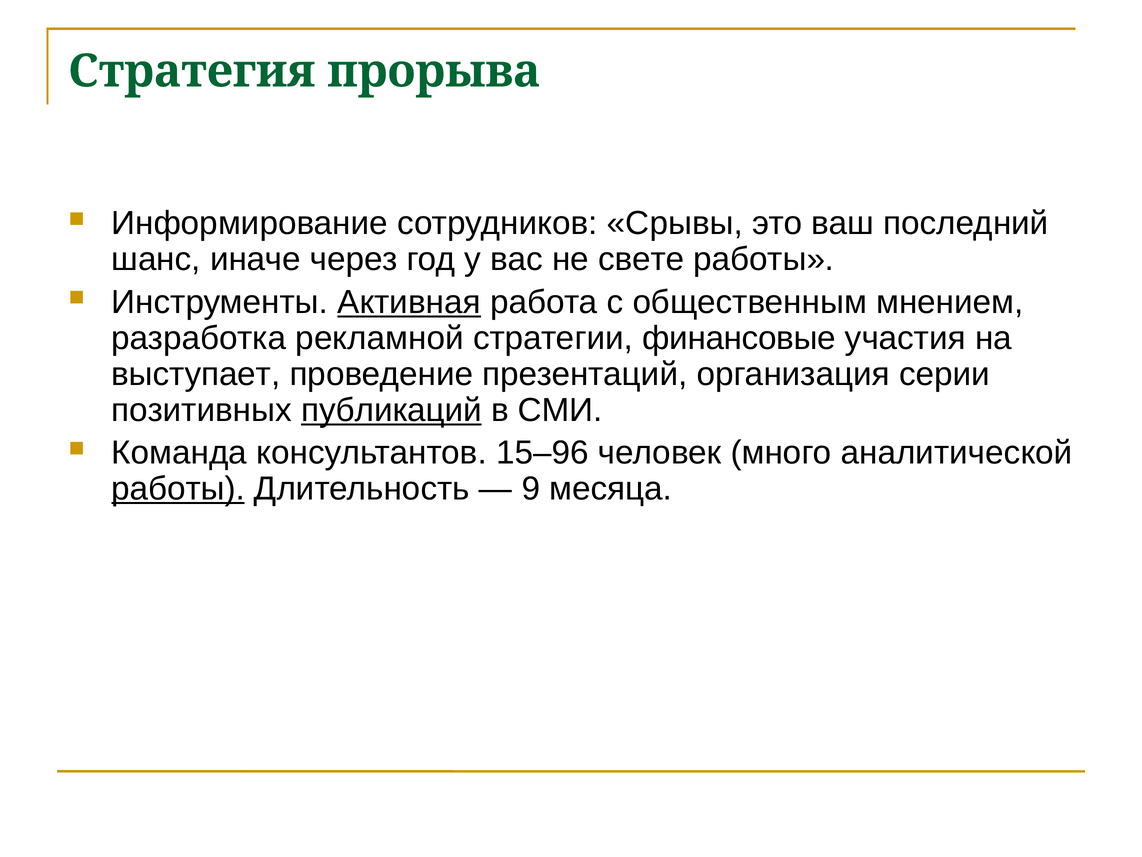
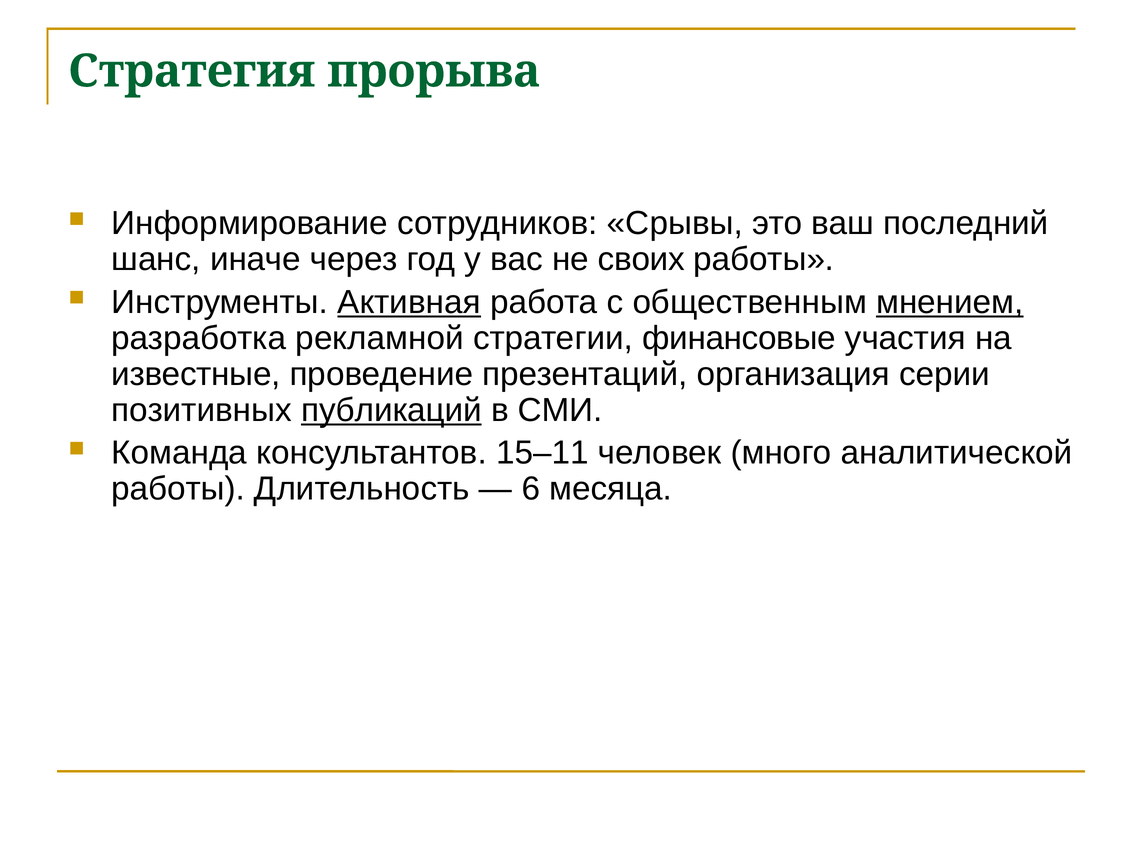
свете: свете -> своих (641, 259)
мнением underline: none -> present (950, 302)
выступает: выступает -> известные (196, 374)
15–96: 15–96 -> 15–11 (542, 452)
работы underline: present -> none (178, 488)
9: 9 -> 6 (531, 488)
